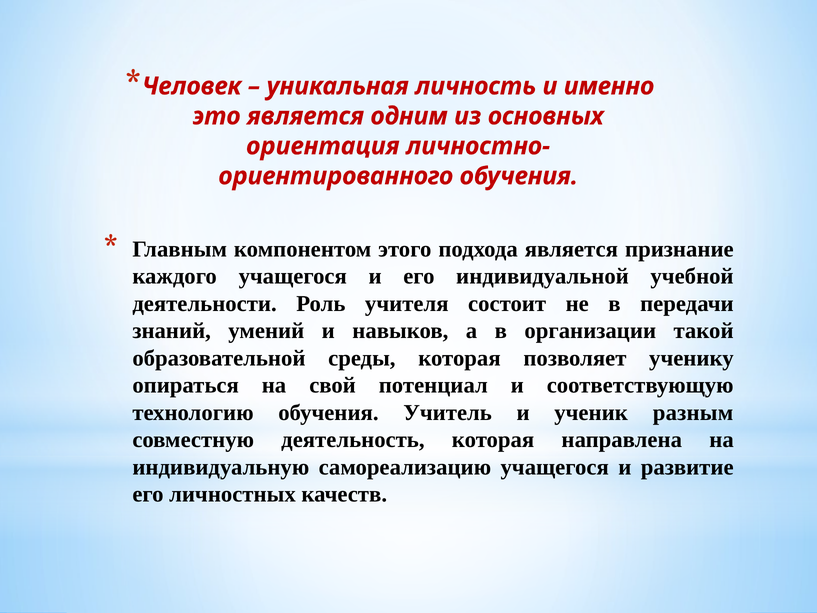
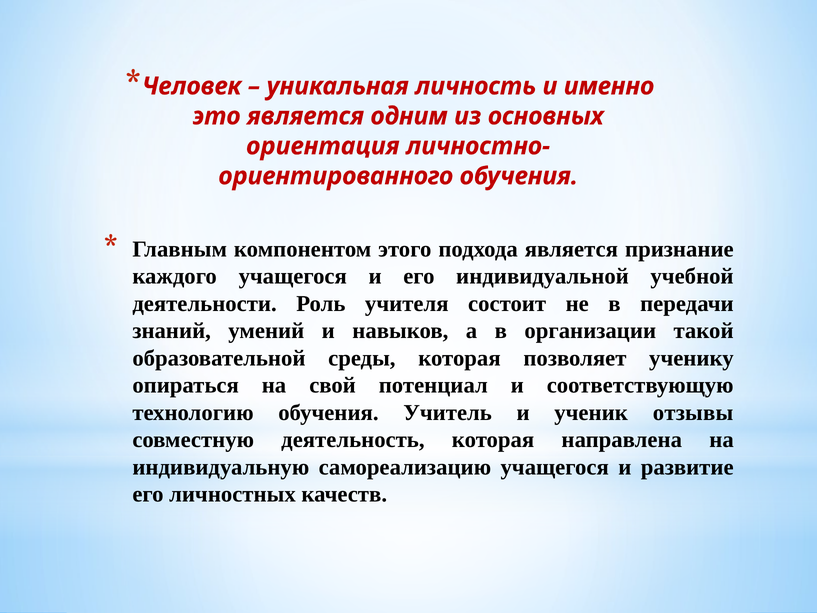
разным: разным -> отзывы (693, 413)
